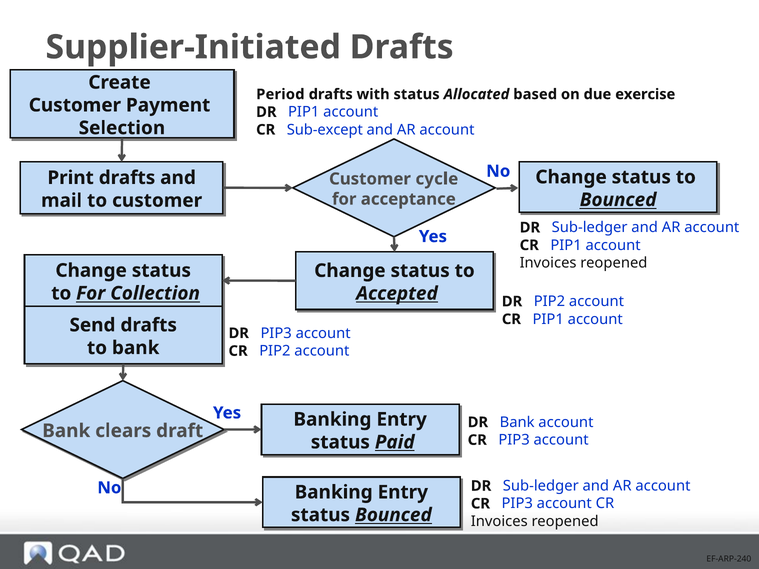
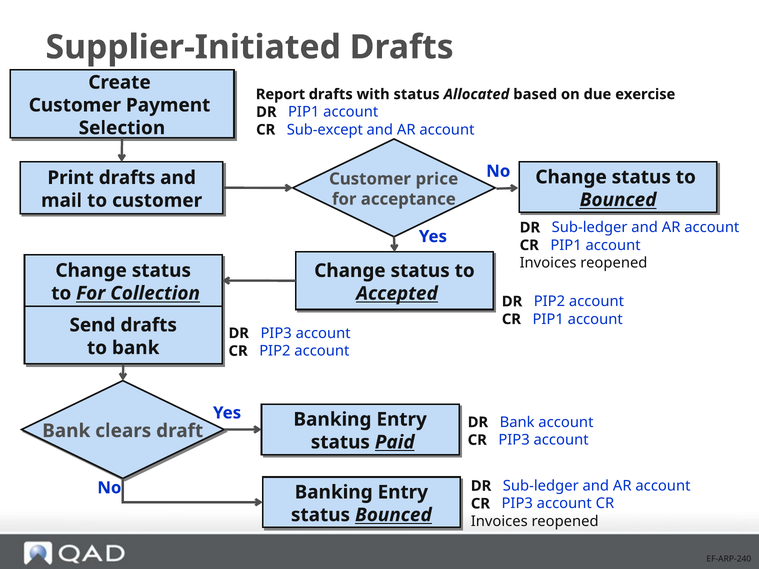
Period: Period -> Report (281, 94)
cycle: cycle -> price (437, 179)
